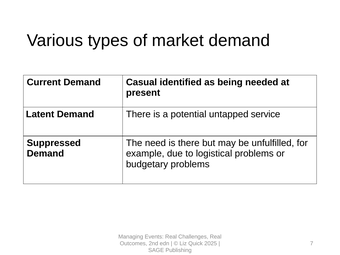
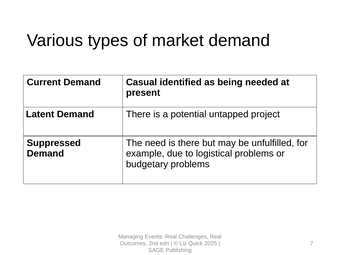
service: service -> project (265, 114)
